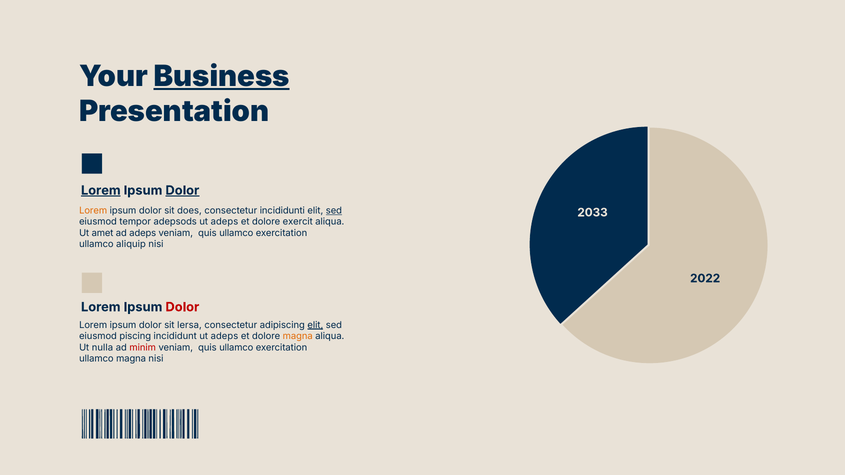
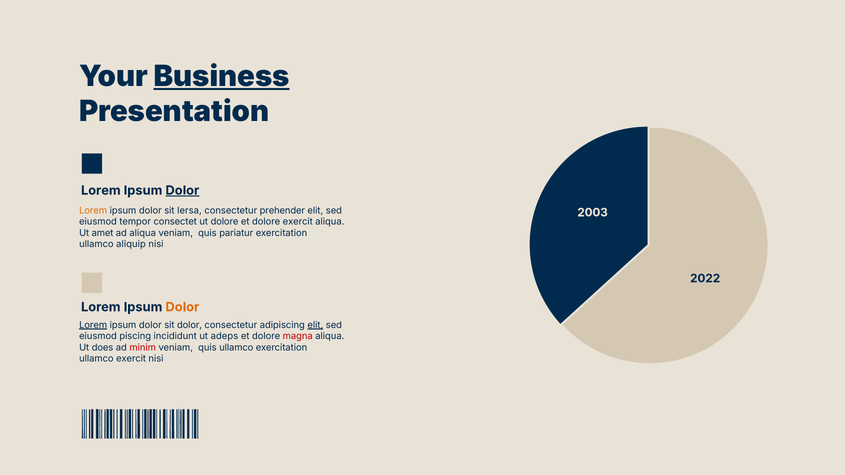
Lorem underline: present -> none (101, 191)
does: does -> lersa (189, 211)
incididunti: incididunti -> prehender (282, 211)
sed underline: present -> none (334, 211)
2033: 2033 -> 2003 (593, 213)
adepsods: adepsods -> consectet (175, 222)
adeps: adeps -> dolore (225, 222)
ad adeps: adeps -> aliqua (143, 233)
ullamco: ullamco -> pariatur (236, 233)
Dolor colour: red -> orange (182, 307)
Lorem underline: none -> present (93, 325)
sit lersa: lersa -> dolor (190, 325)
magna colour: orange -> red (298, 336)
nulla: nulla -> does (103, 348)
ullamco magna: magna -> exercit (131, 359)
